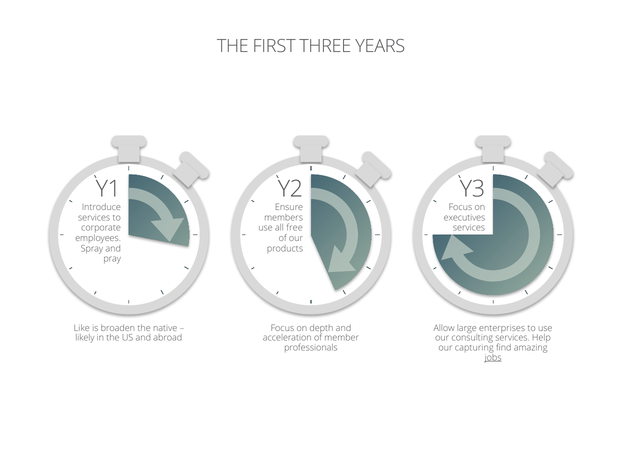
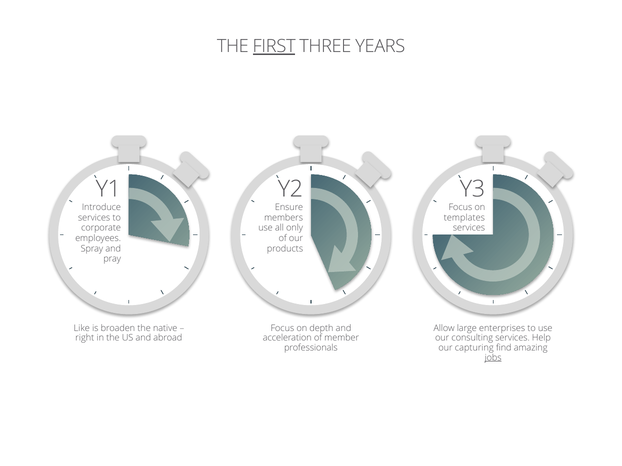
FIRST underline: none -> present (274, 46)
executives: executives -> templates (464, 218)
free: free -> only (295, 228)
likely: likely -> right (85, 338)
